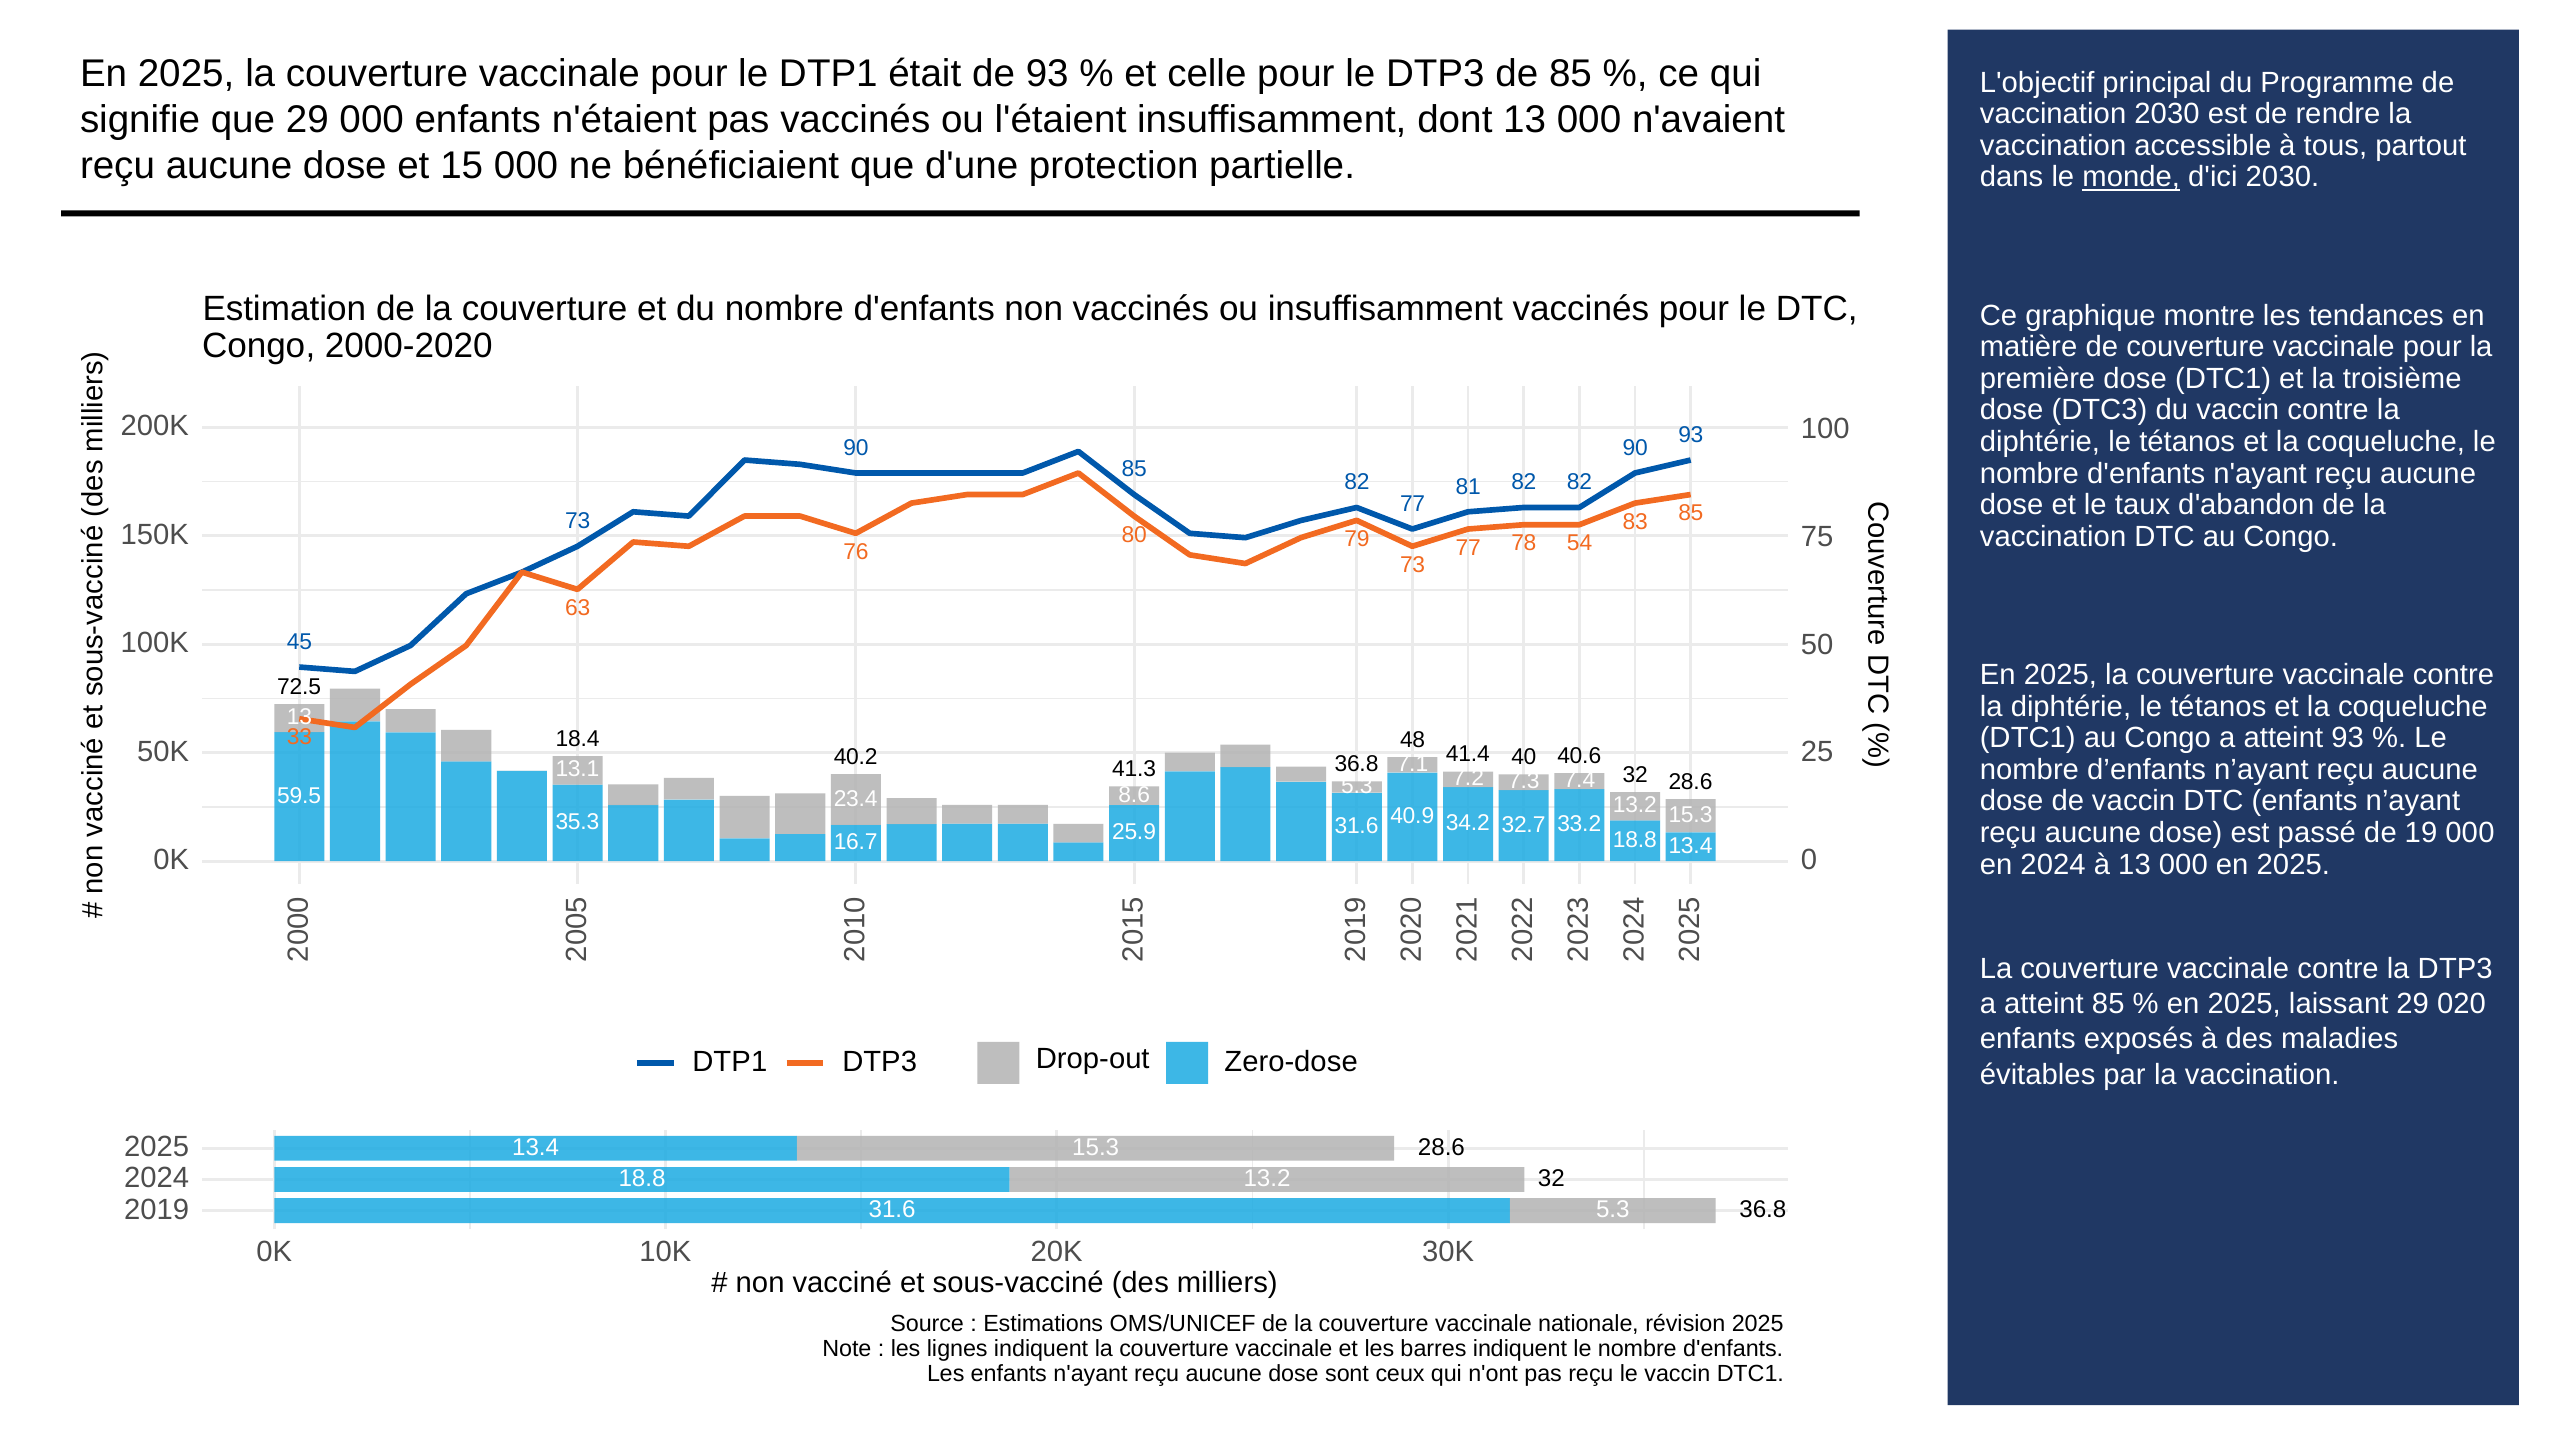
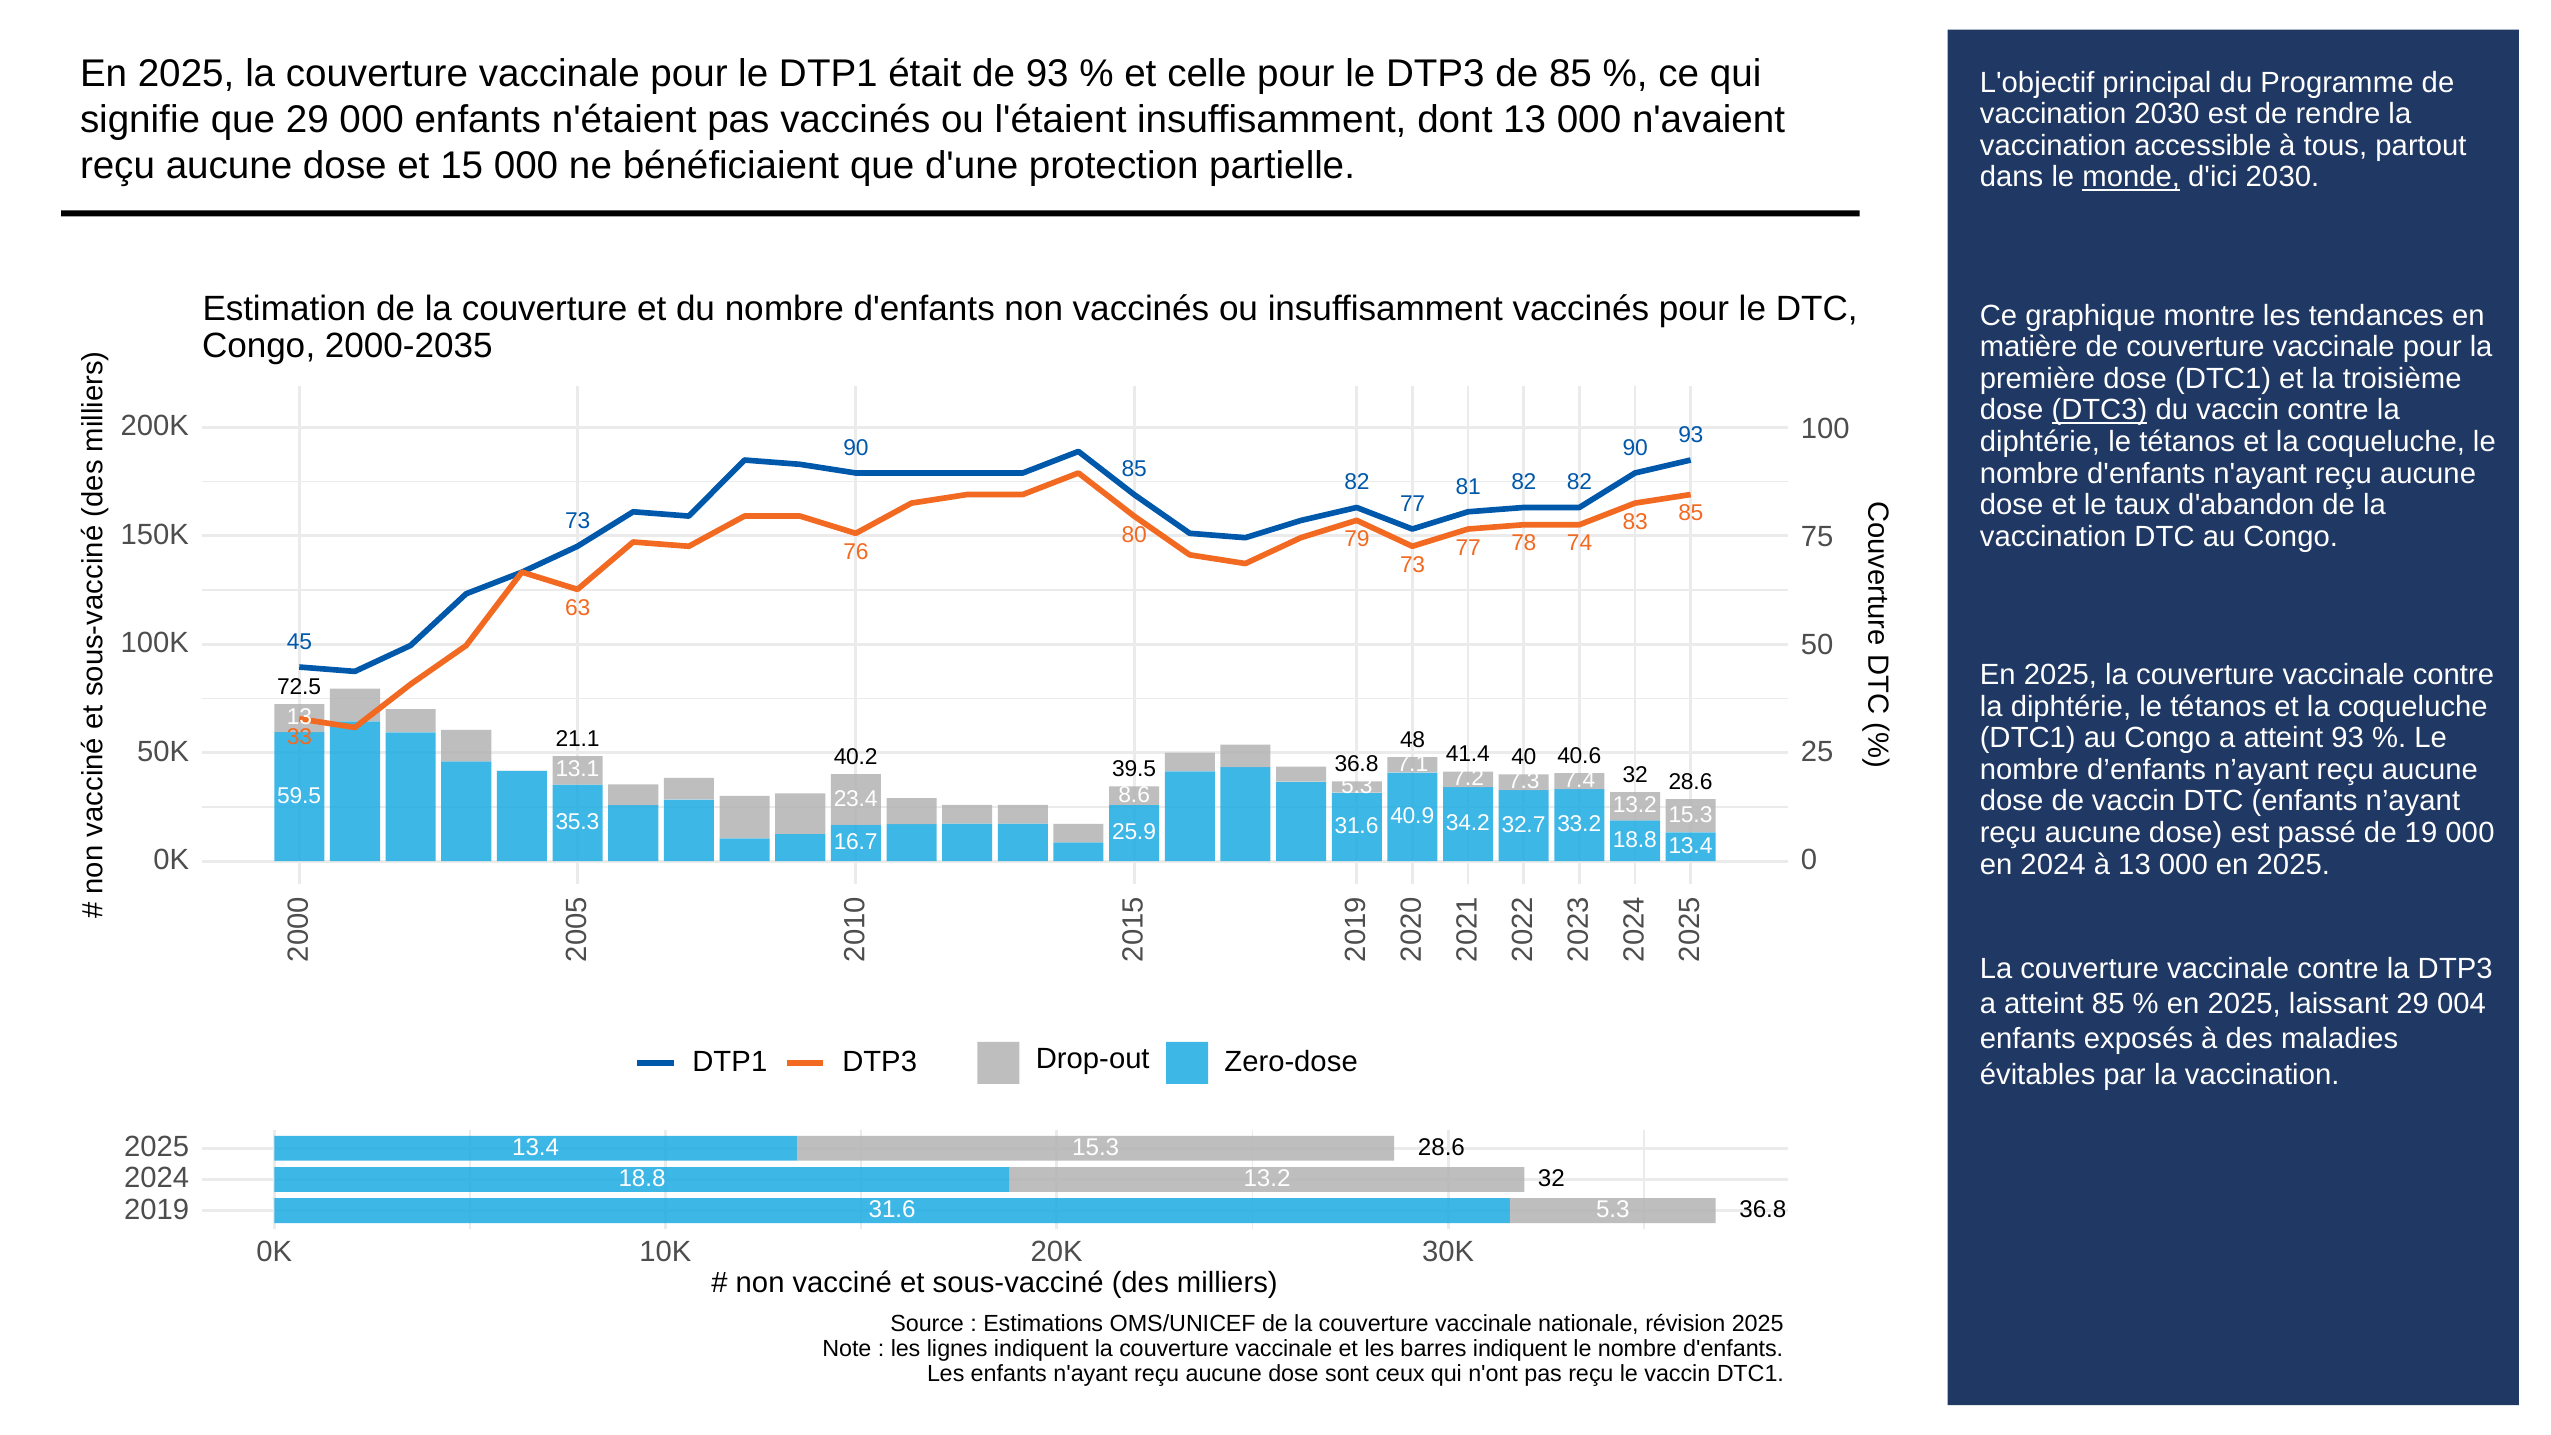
2000-2020: 2000-2020 -> 2000-2035 (409, 346)
DTC3 underline: none -> present (2099, 410)
54: 54 -> 74 (1580, 543)
18.4: 18.4 -> 21.1 (578, 739)
41.3: 41.3 -> 39.5 (1134, 769)
020: 020 -> 004 (2462, 1004)
